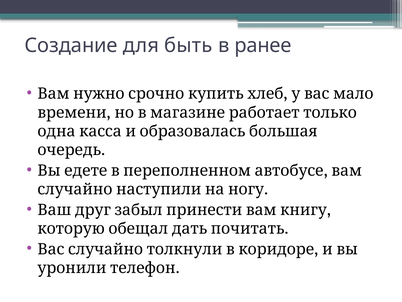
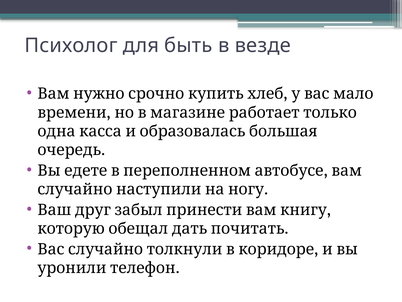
Создание: Создание -> Психолог (71, 46)
ранее: ранее -> везде (263, 46)
